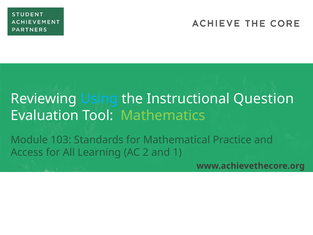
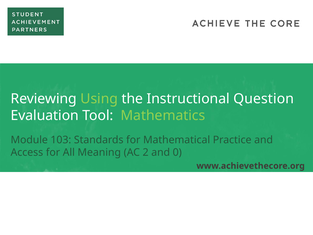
Using colour: light blue -> light green (99, 99)
Learning: Learning -> Meaning (99, 152)
1: 1 -> 0 (177, 152)
